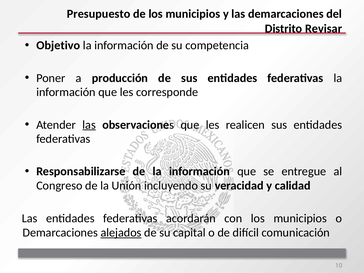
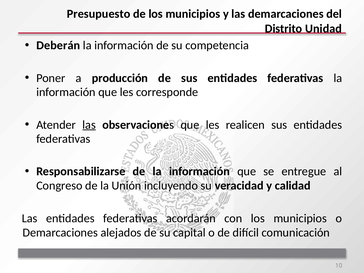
Revisar: Revisar -> Unidad (324, 29)
Objetivo: Objetivo -> Deberán (58, 45)
alejados underline: present -> none (121, 233)
